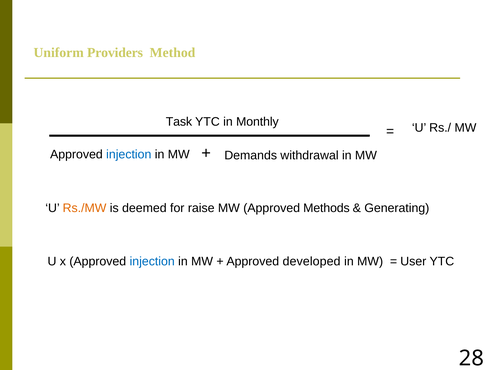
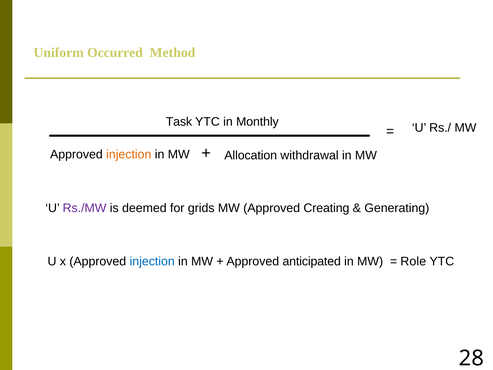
Providers: Providers -> Occurred (115, 53)
injection colour: blue -> orange (129, 154)
Demands: Demands -> Allocation (251, 155)
Rs./MW colour: orange -> purple (85, 208)
raise: raise -> grids (201, 208)
Methods: Methods -> Creating (326, 208)
developed: developed -> anticipated (312, 261)
User: User -> Role (413, 261)
